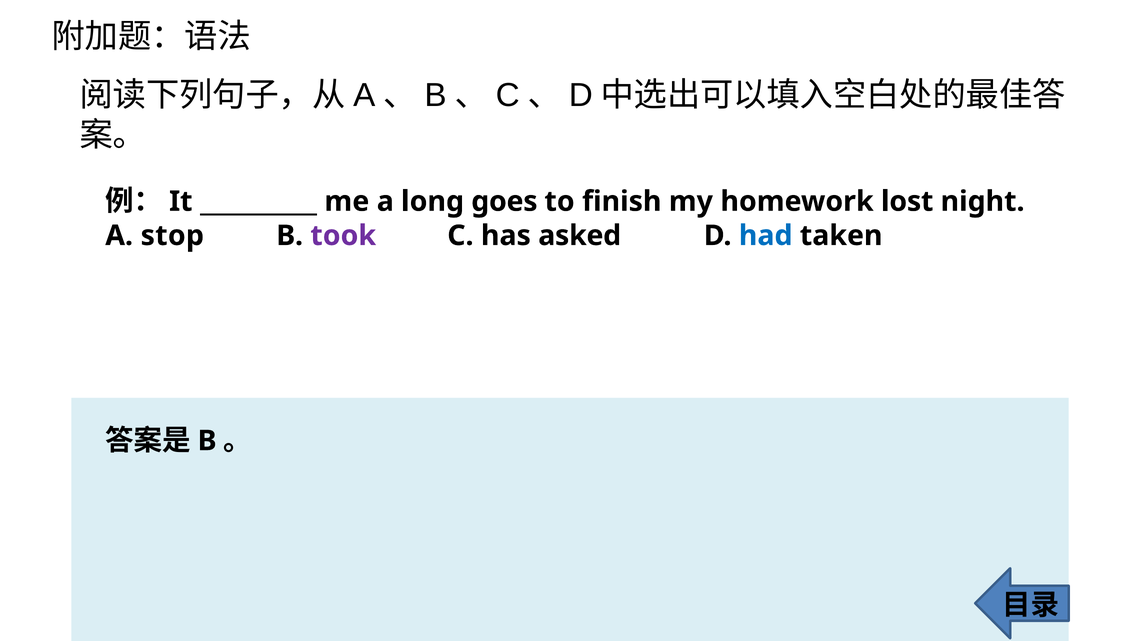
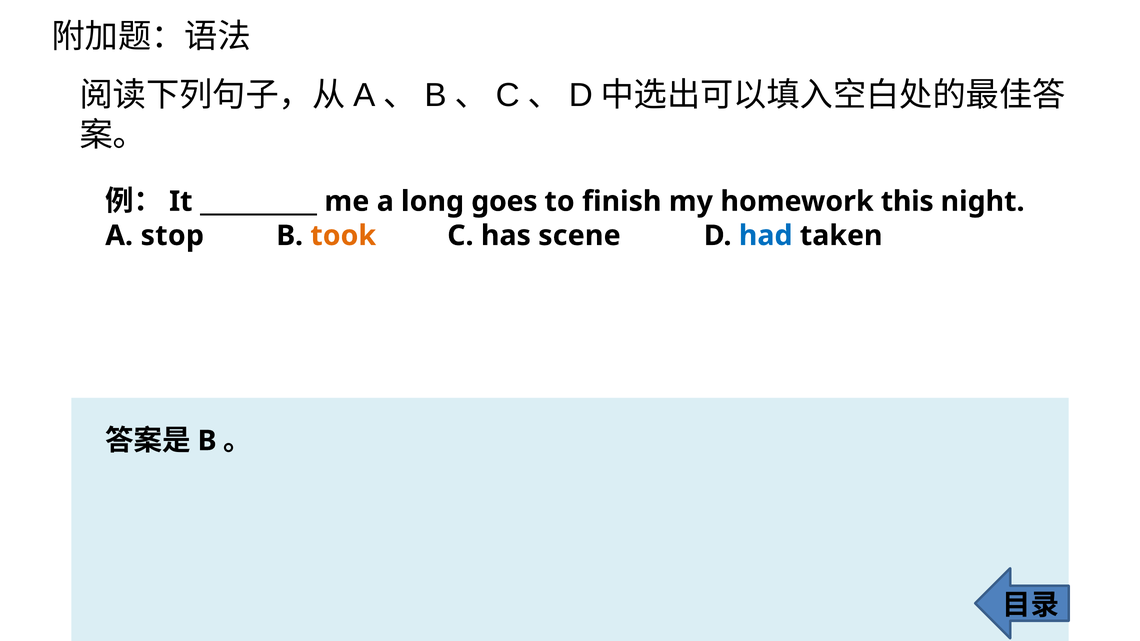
lost: lost -> this (907, 202)
took colour: purple -> orange (343, 236)
asked: asked -> scene (579, 236)
